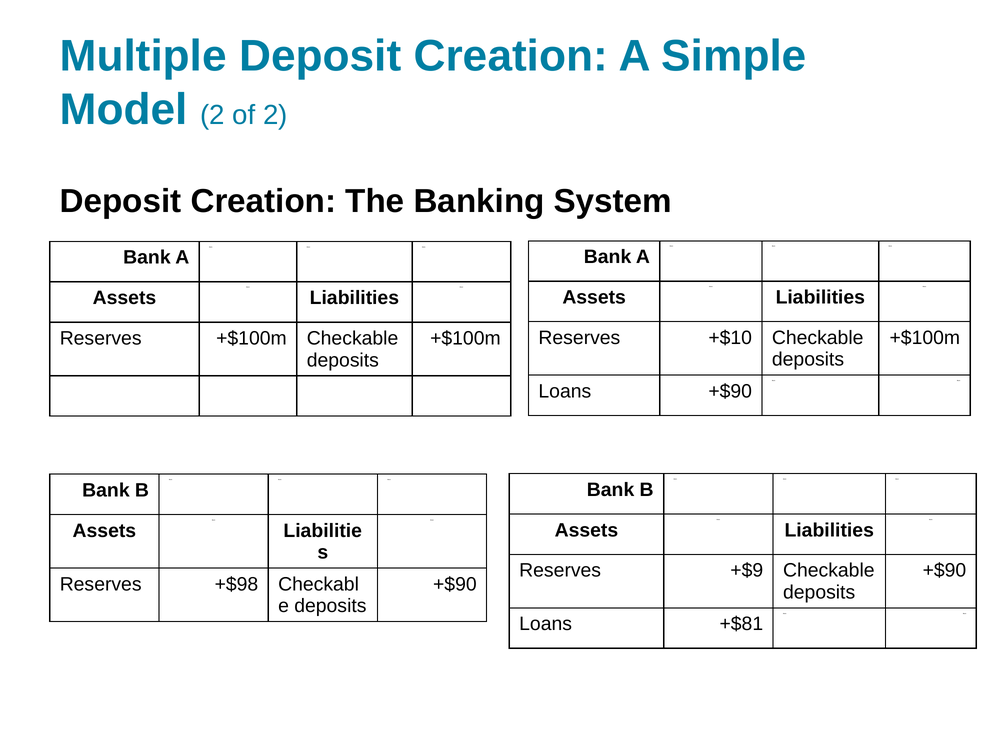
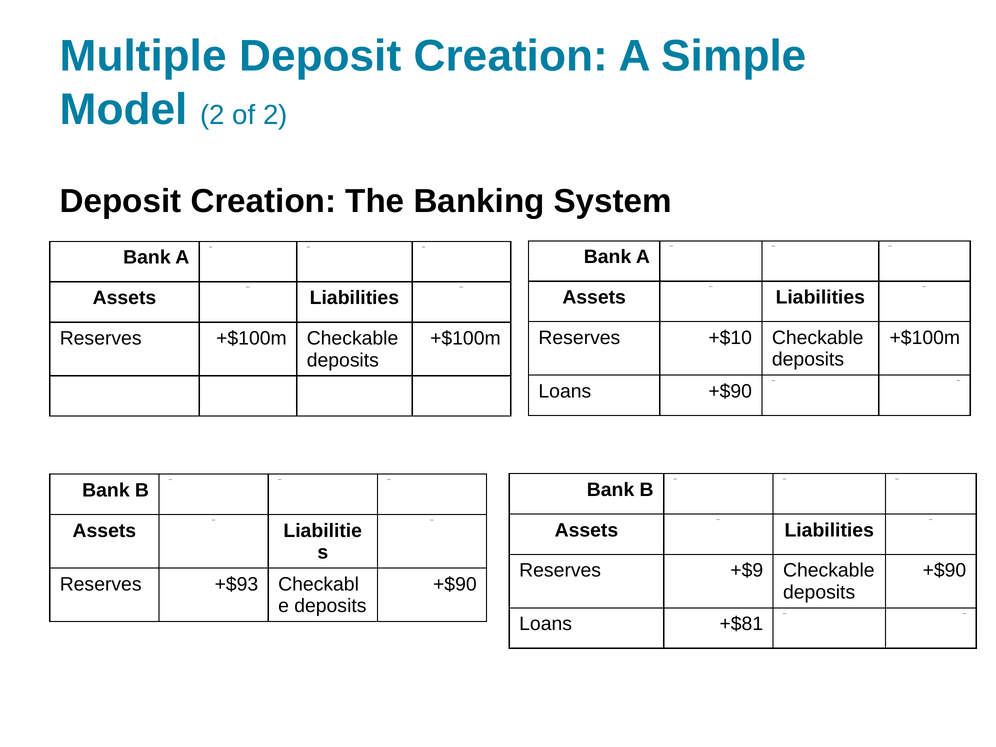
+$98: +$98 -> +$93 (236, 584)
